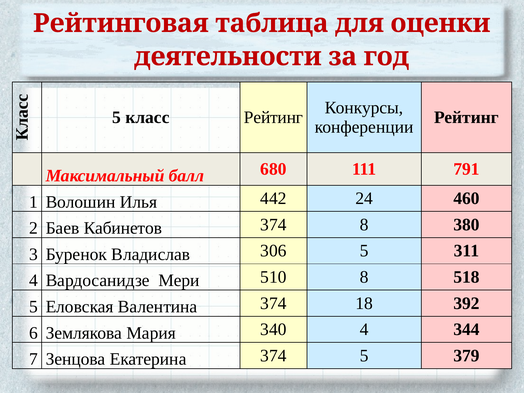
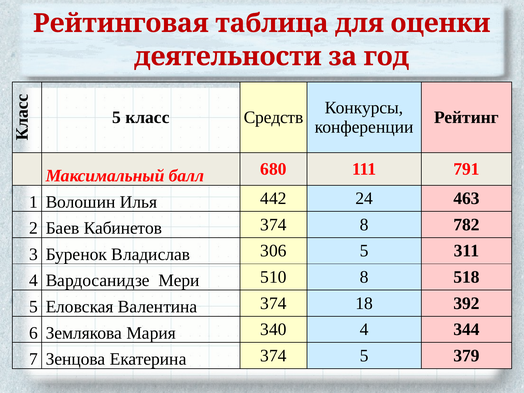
класс Рейтинг: Рейтинг -> Средств (274, 117)
460: 460 -> 463 (466, 198)
380: 380 -> 782 (466, 225)
